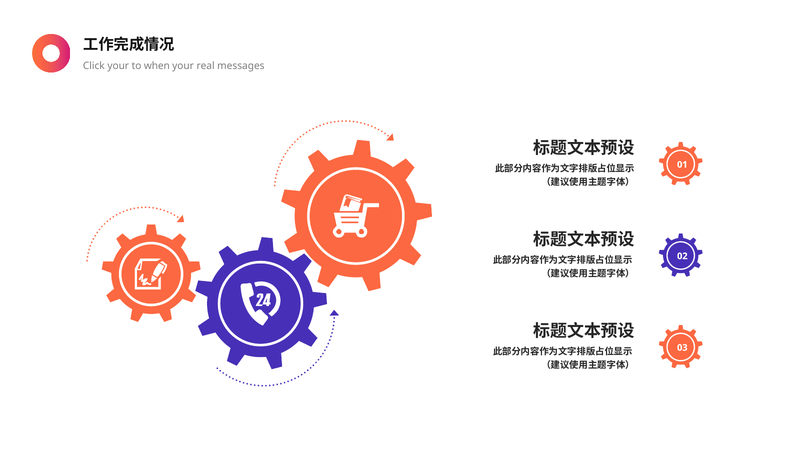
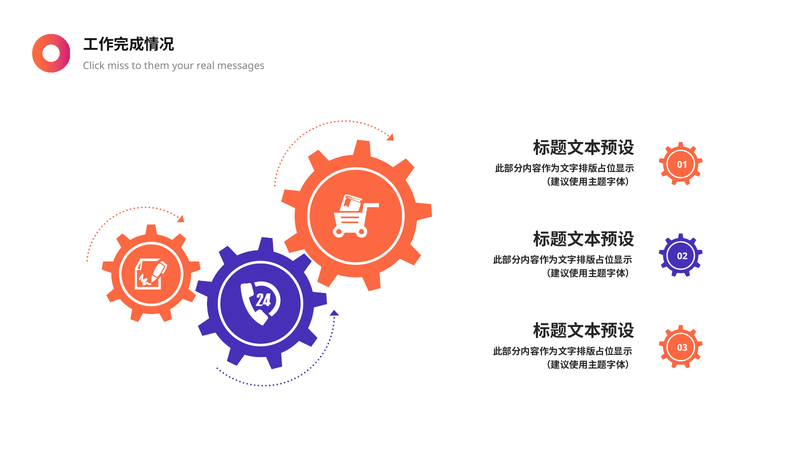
Click your: your -> miss (118, 66)
when: when -> them (157, 66)
